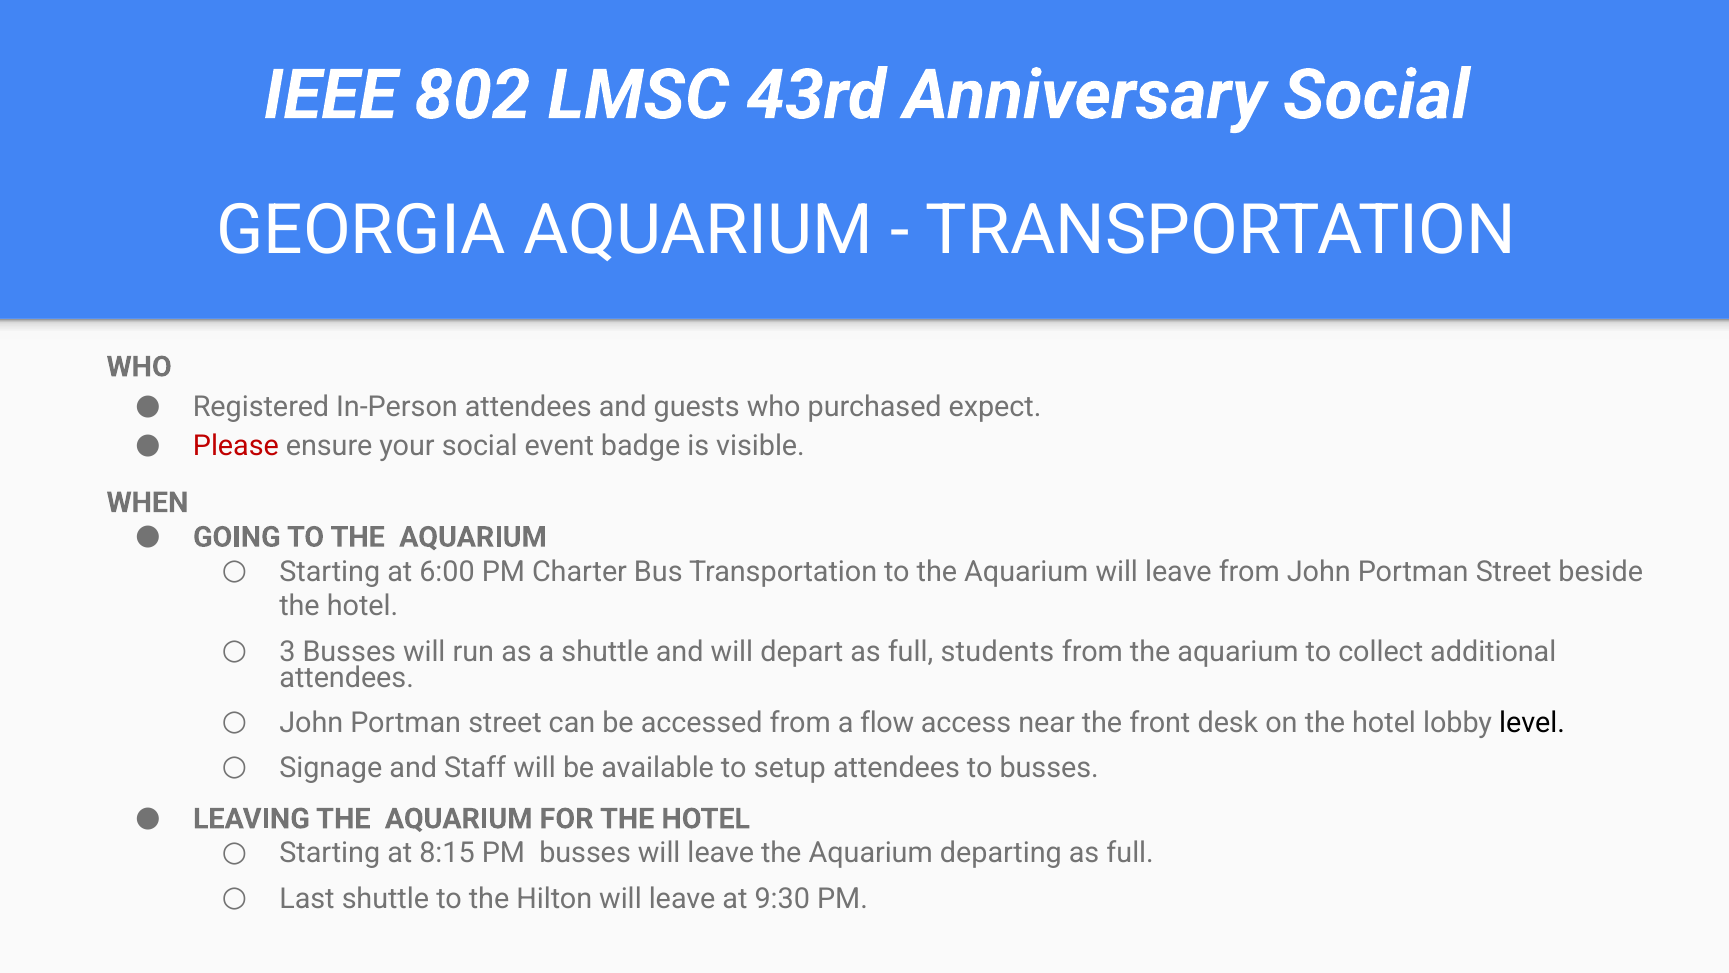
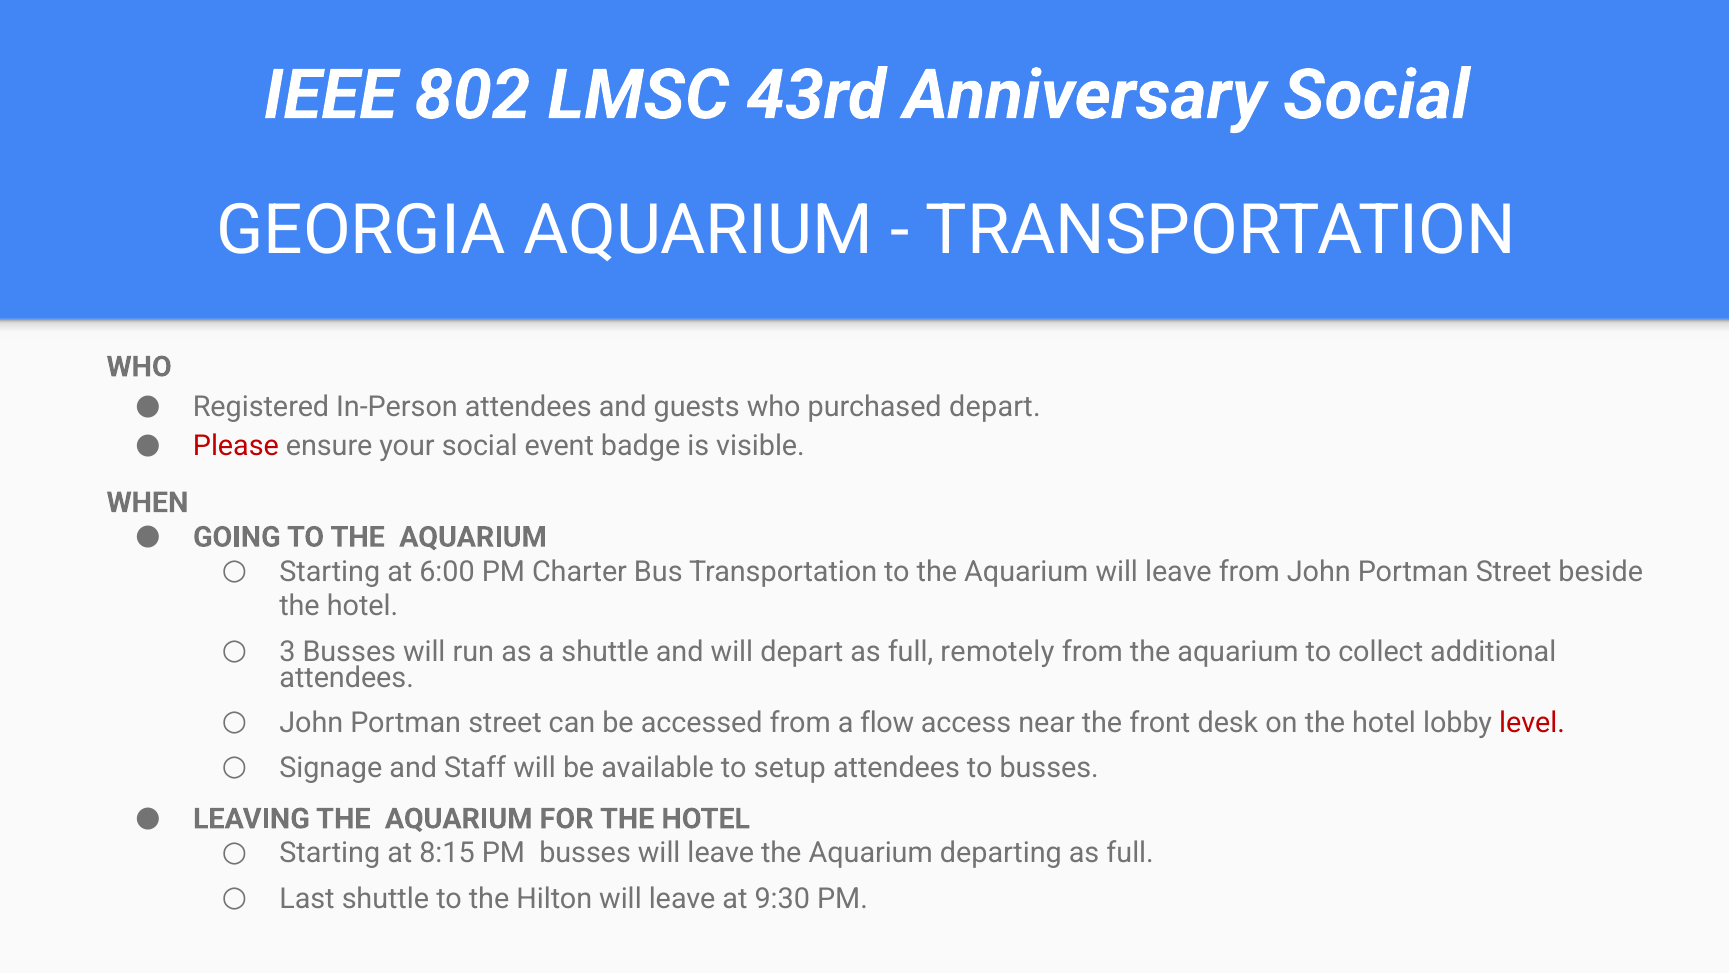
purchased expect: expect -> depart (995, 406)
students: students -> remotely (997, 652)
level colour: black -> red (1532, 723)
